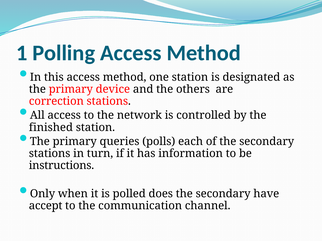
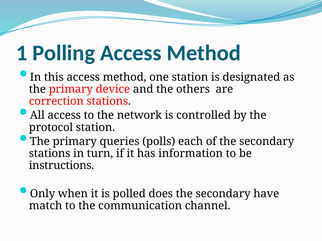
finished: finished -> protocol (51, 128)
accept: accept -> match (46, 206)
